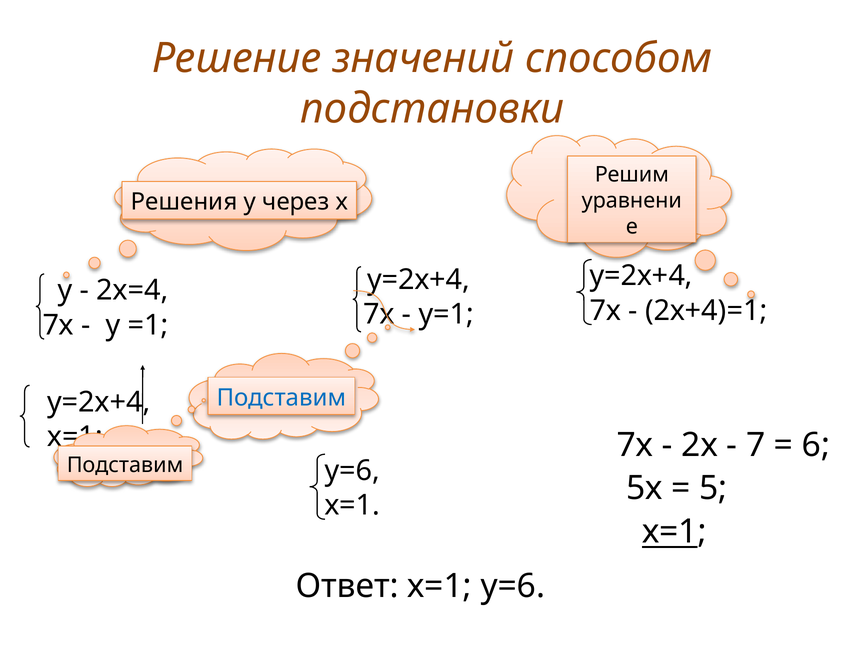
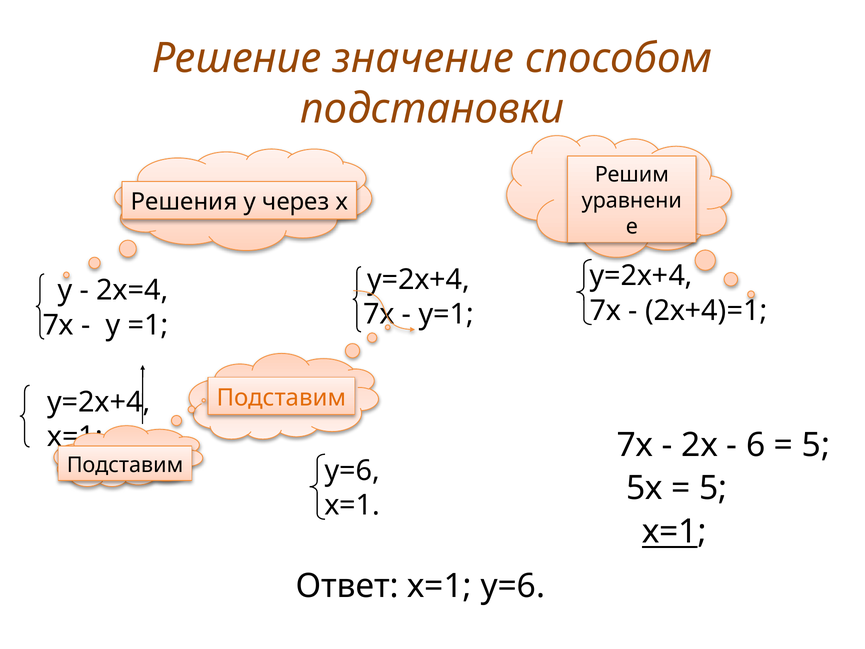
значений: значений -> значение (423, 58)
Подставим colour: blue -> orange (281, 397)
7: 7 -> 6 (756, 445)
6: 6 -> 5 (816, 445)
